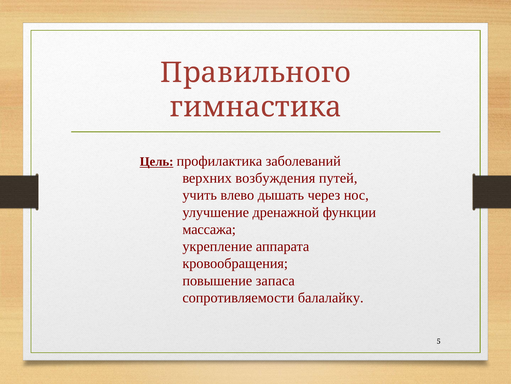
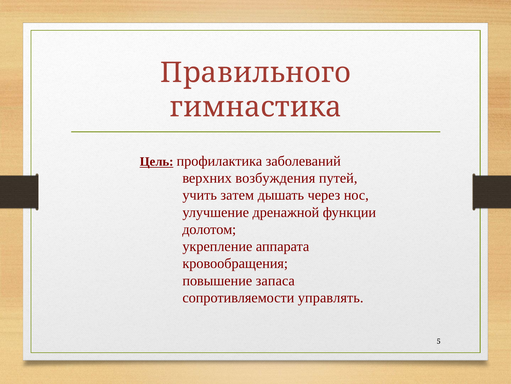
влево: влево -> затем (237, 195)
массажа: массажа -> долотом (209, 229)
балалайку: балалайку -> управлять (331, 297)
